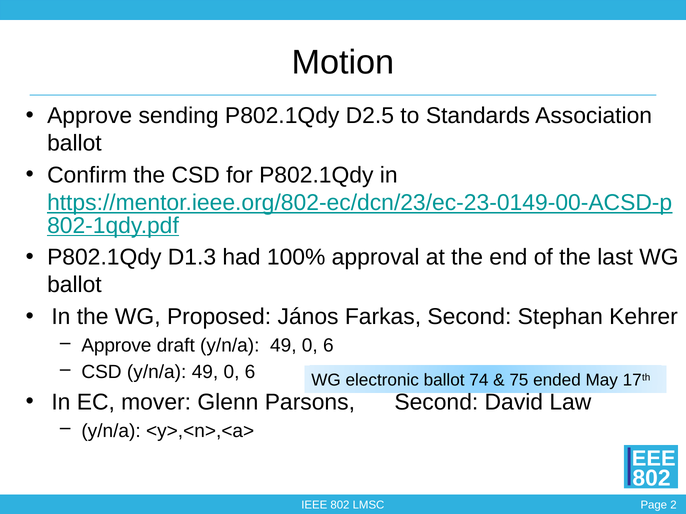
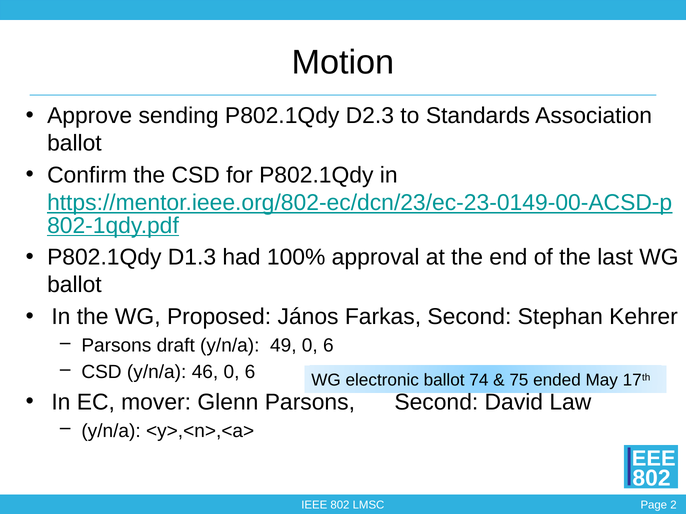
D2.5: D2.5 -> D2.3 (370, 116)
Approve: Approve -> Parsons (116, 346)
CSD y/n/a 49: 49 -> 46 (205, 373)
